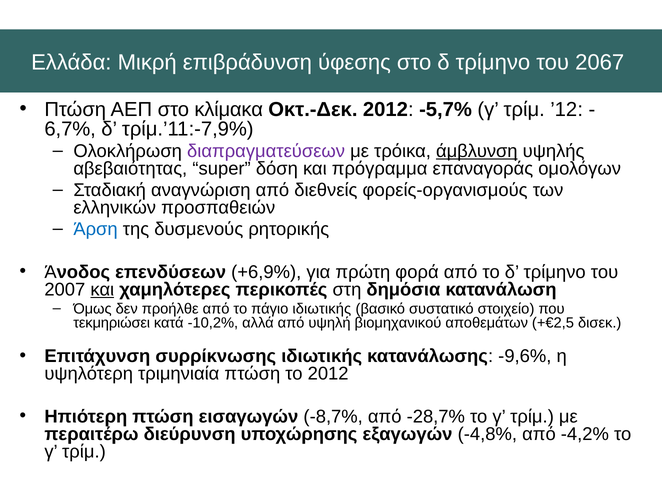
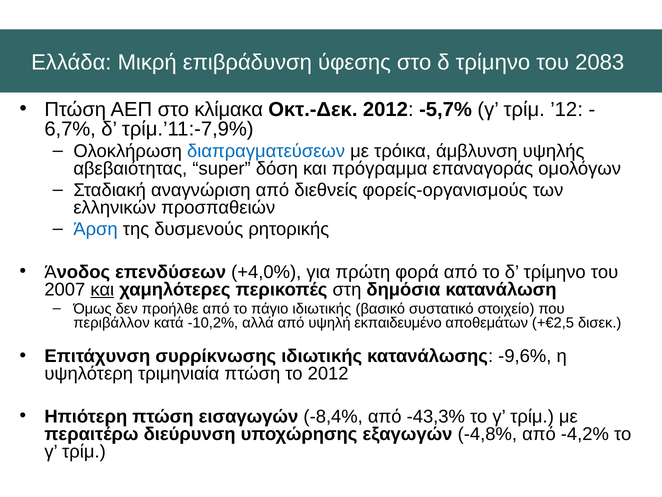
2067: 2067 -> 2083 (600, 62)
διαπραγματεύσεων colour: purple -> blue (266, 151)
άμβλυνση underline: present -> none (477, 151)
+6,9%: +6,9% -> +4,0% (266, 272)
τεκμηριώσει: τεκμηριώσει -> περιβάλλον (112, 322)
βιομηχανικού: βιομηχανικού -> εκπαιδευμένο (398, 322)
-8,7%: -8,7% -> -8,4% (333, 416)
-28,7%: -28,7% -> -43,3% (436, 416)
